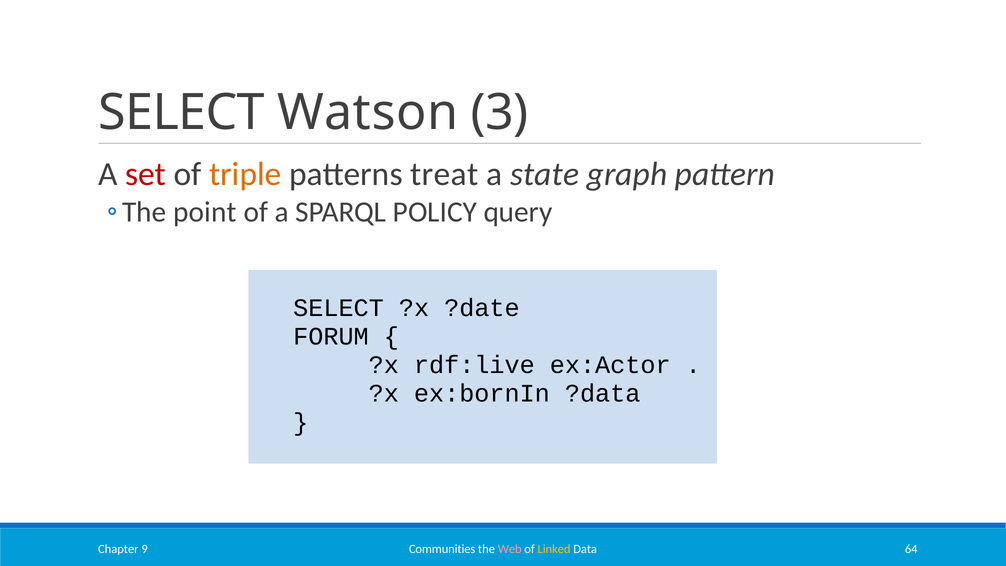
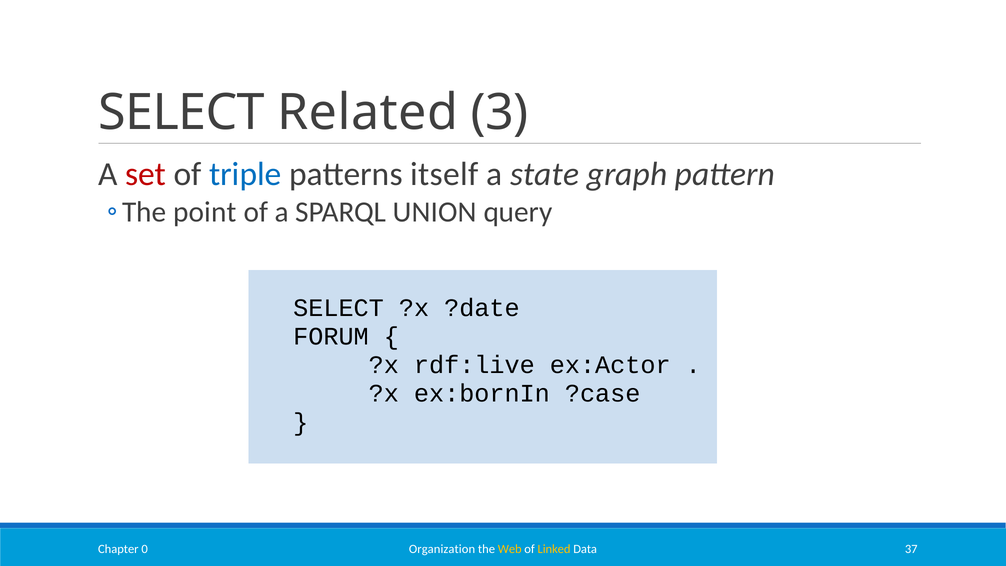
Watson: Watson -> Related (368, 113)
triple colour: orange -> blue (245, 174)
treat: treat -> itself (444, 174)
POLICY: POLICY -> UNION (435, 212)
?data: ?data -> ?case (603, 394)
Communities: Communities -> Organization (442, 549)
Web colour: pink -> yellow (510, 549)
64: 64 -> 37 (911, 549)
9: 9 -> 0 (145, 549)
